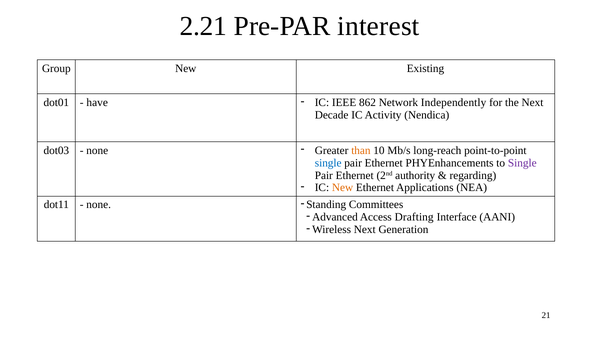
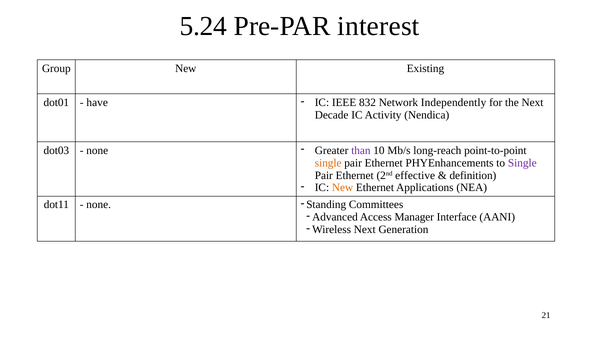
2.21: 2.21 -> 5.24 (204, 26)
862: 862 -> 832 (367, 103)
than colour: orange -> purple (361, 151)
single colour: blue -> orange (328, 163)
authority: authority -> effective (415, 176)
regarding: regarding -> definition (473, 176)
Drafting: Drafting -> Manager (414, 217)
